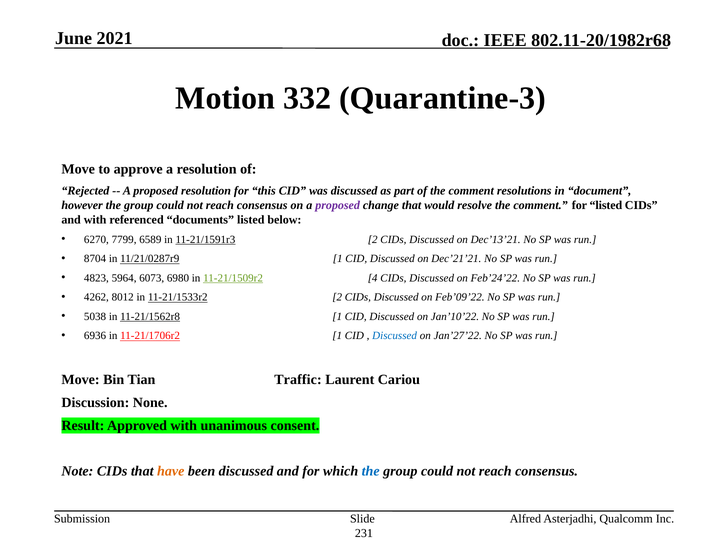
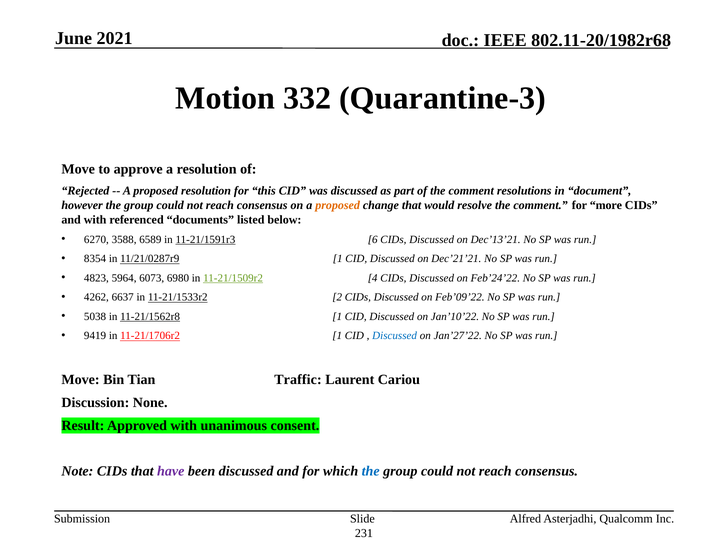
proposed colour: purple -> orange (338, 205)
for listed: listed -> more (606, 205)
7799: 7799 -> 3588 (124, 240)
11-21/1591r3 2: 2 -> 6 (373, 240)
8704: 8704 -> 8354 (95, 259)
8012: 8012 -> 6637 (123, 297)
6936: 6936 -> 9419 (95, 336)
have colour: orange -> purple (171, 472)
